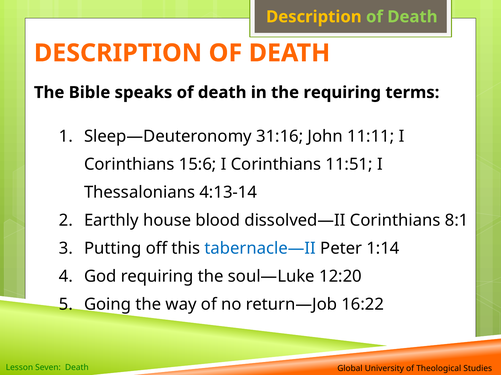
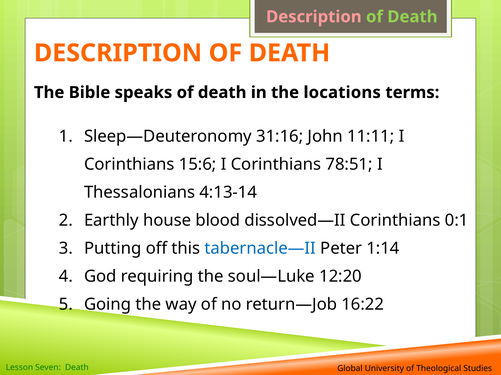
Description colour: yellow -> pink (314, 17)
the requiring: requiring -> locations (342, 93)
11:51: 11:51 -> 78:51 (349, 165)
8:1: 8:1 -> 0:1 (457, 221)
